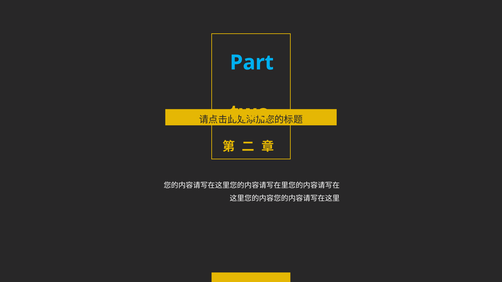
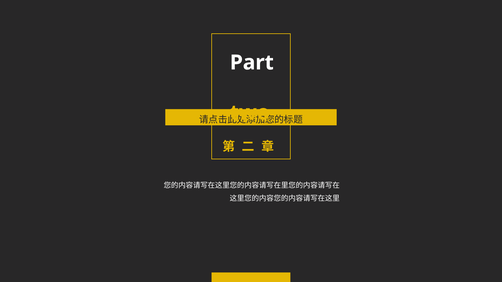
Part colour: light blue -> white (252, 63)
